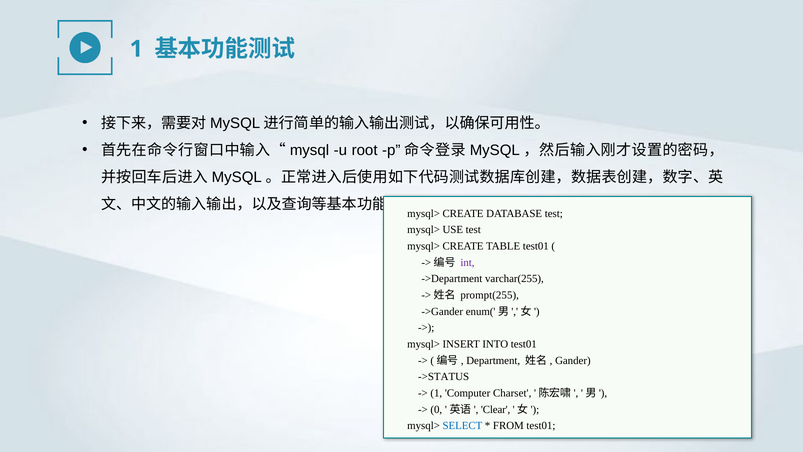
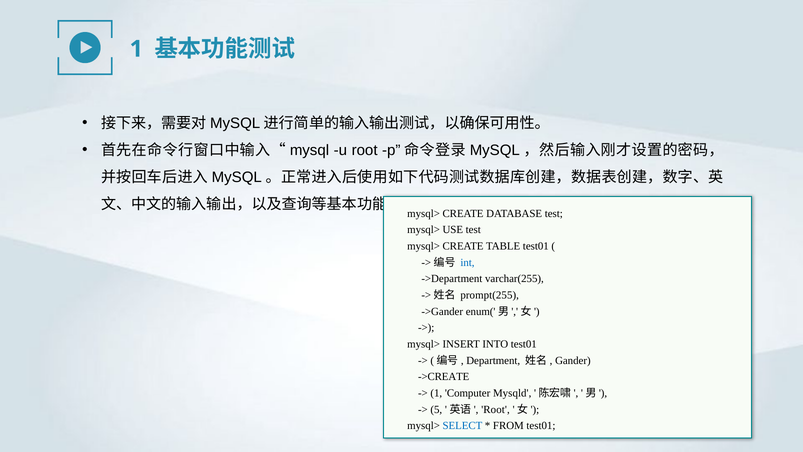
int colour: purple -> blue (467, 262)
->STATUS: ->STATUS -> ->CREATE (444, 377)
Charset: Charset -> Mysqld (512, 393)
0: 0 -> 5 (436, 409)
Clear: Clear -> Root (496, 409)
